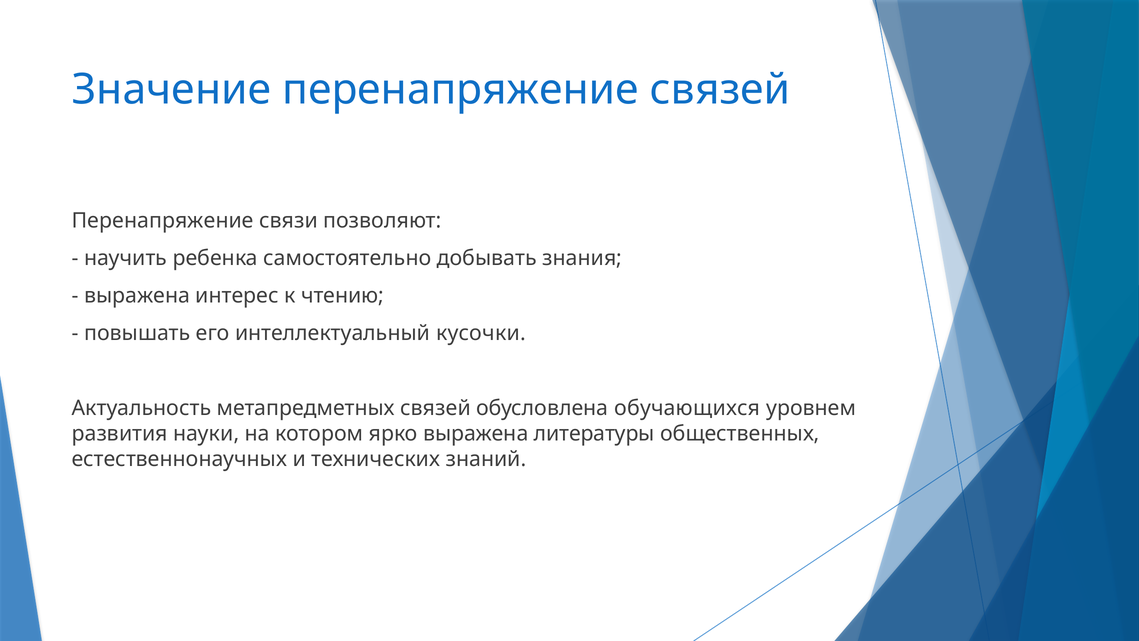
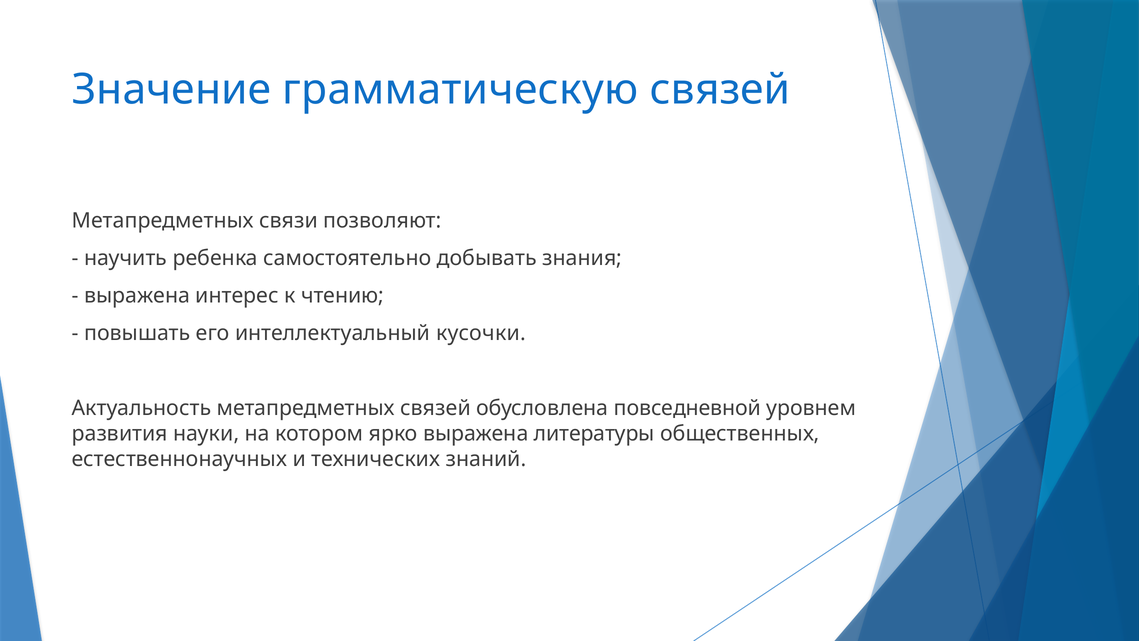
Значение перенапряжение: перенапряжение -> грамматическую (460, 90)
Перенапряжение: Перенапряжение -> Метапредметных (163, 220)
обучающихся: обучающихся -> повседневной (687, 408)
